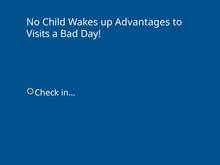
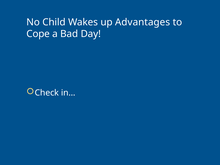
Visits: Visits -> Cope (38, 34)
